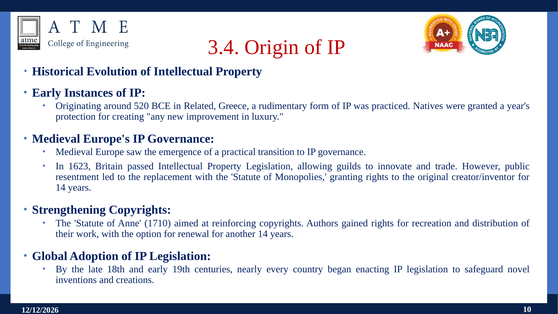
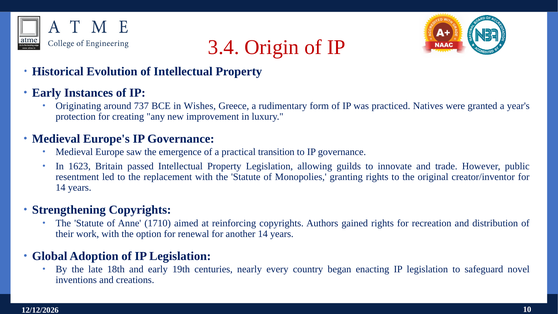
520: 520 -> 737 (141, 106)
Related: Related -> Wishes (200, 106)
